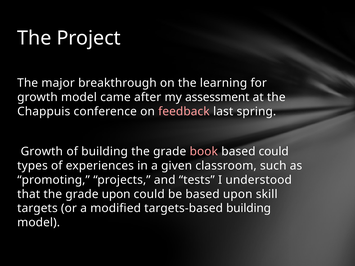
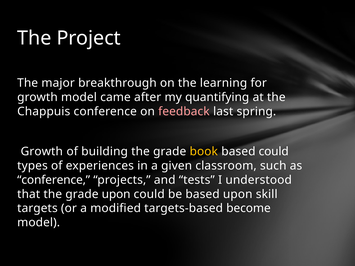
assessment: assessment -> quantifying (217, 97)
book colour: pink -> yellow (204, 152)
promoting: promoting -> conference (54, 180)
targets-based building: building -> become (248, 208)
